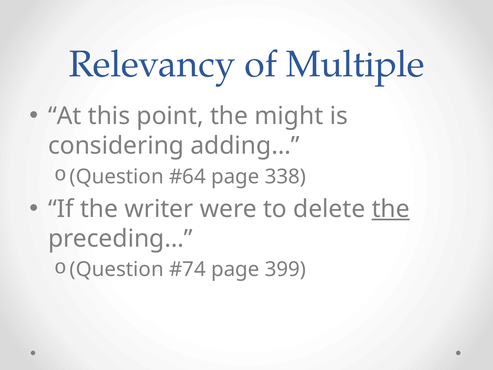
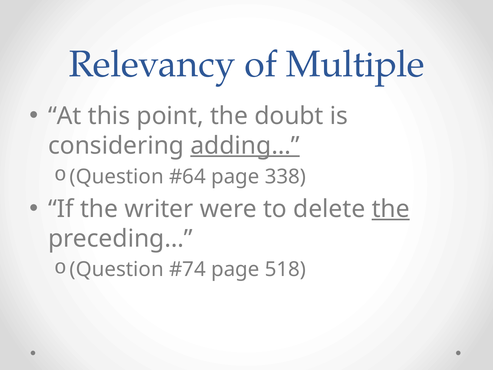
might: might -> doubt (289, 116)
adding… underline: none -> present (245, 146)
399: 399 -> 518 (285, 269)
